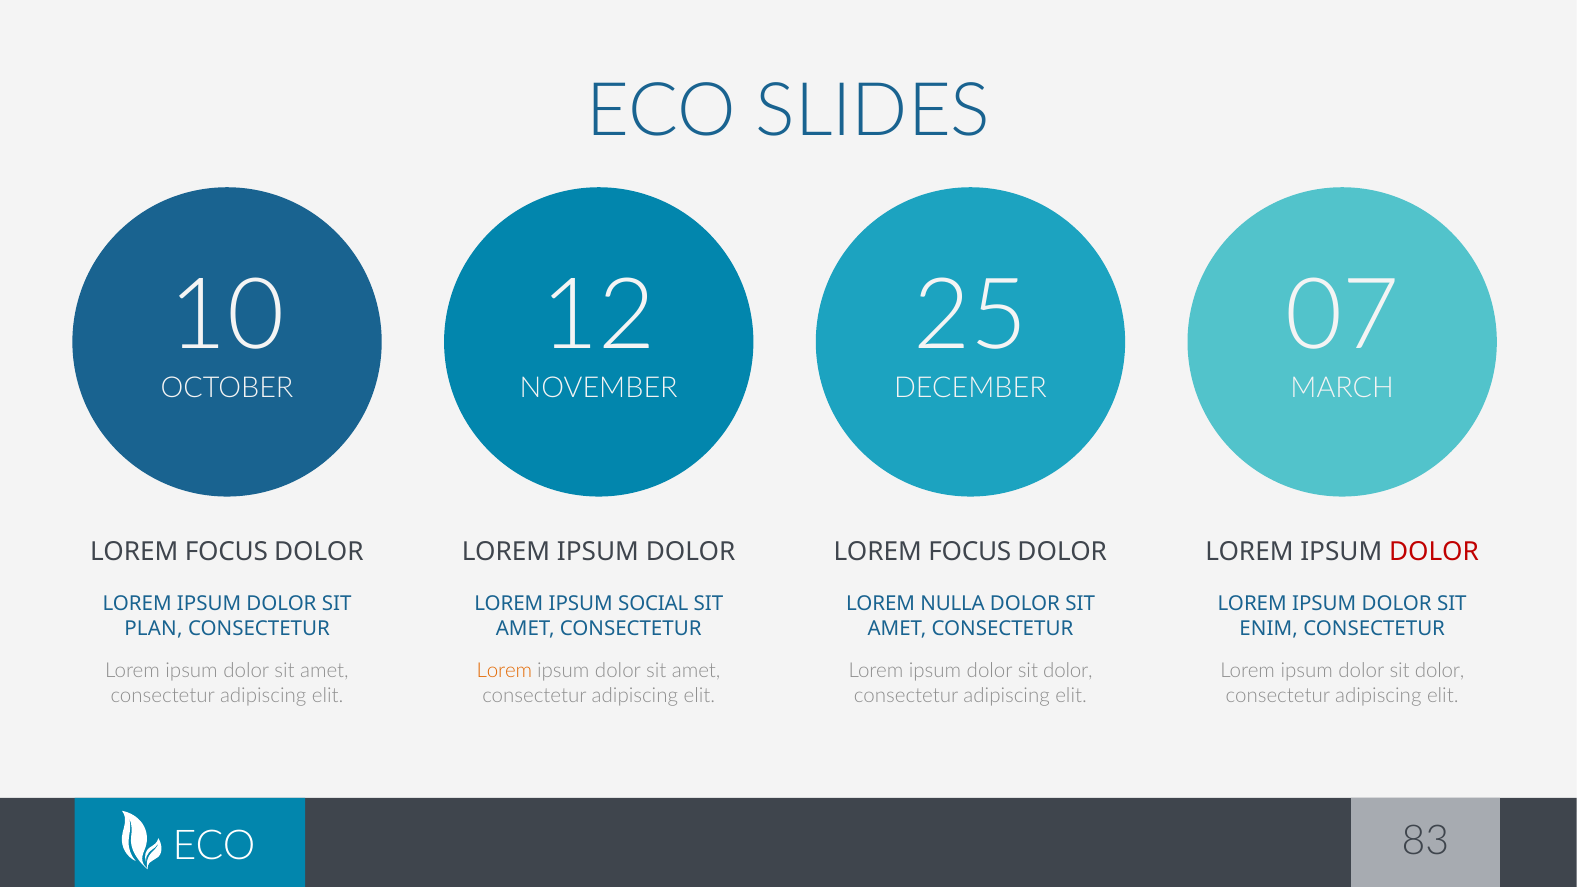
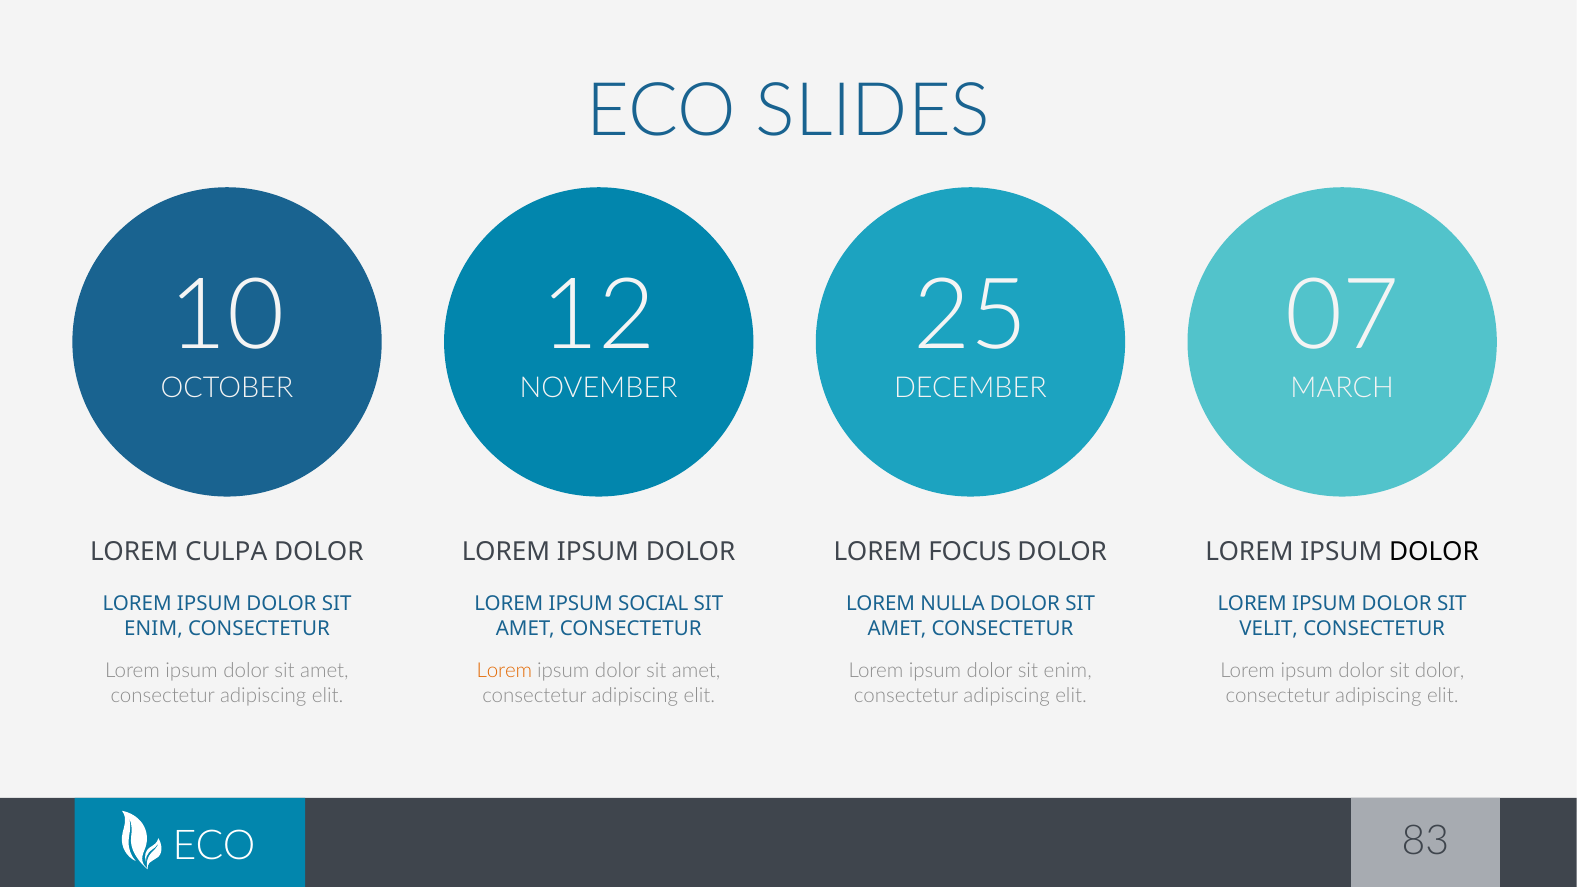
FOCUS: FOCUS -> CULPA (226, 551)
DOLOR colour: red -> black (1434, 551)
PLAN: PLAN -> ENIM (153, 628)
ENIM: ENIM -> VELIT (1269, 628)
dolor: dolor -> enim (1068, 671)
